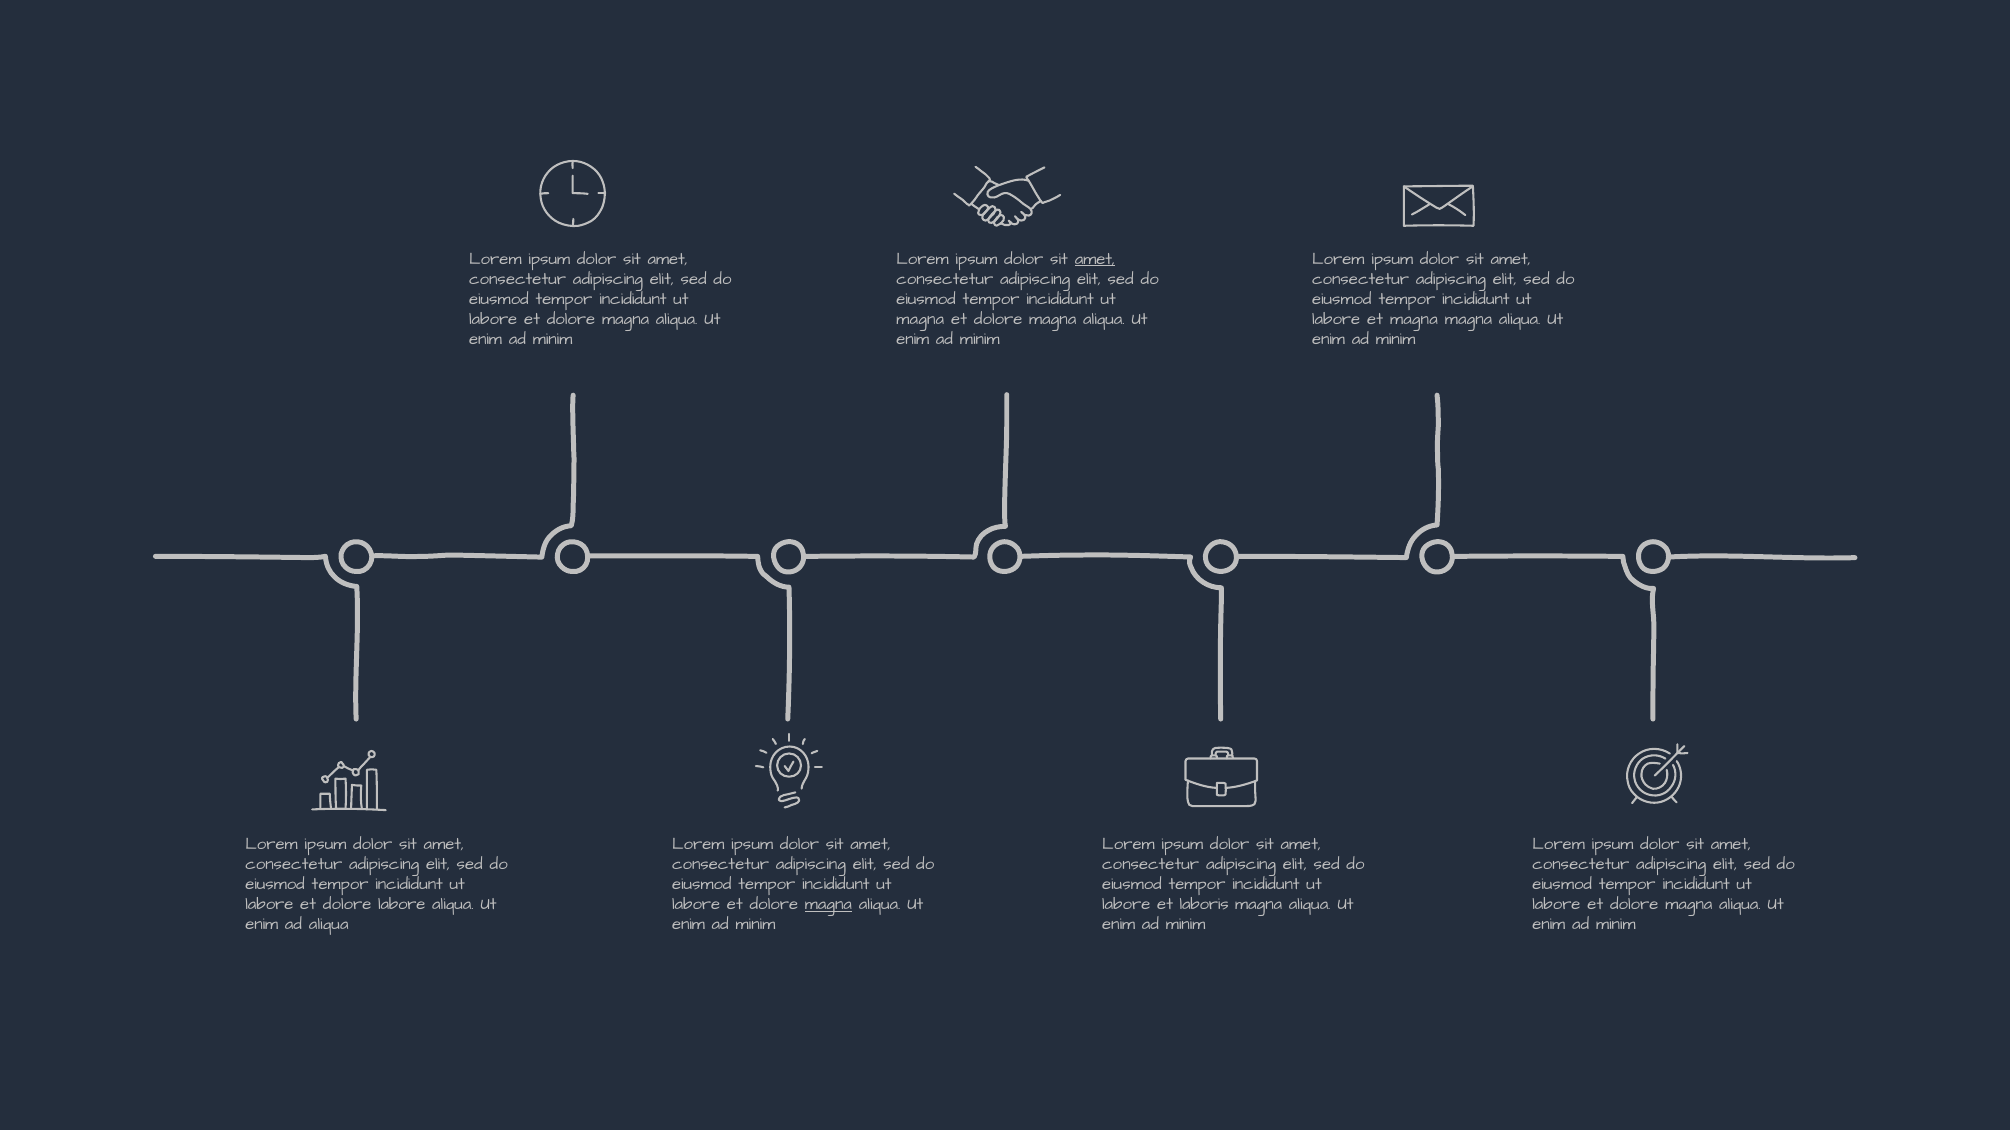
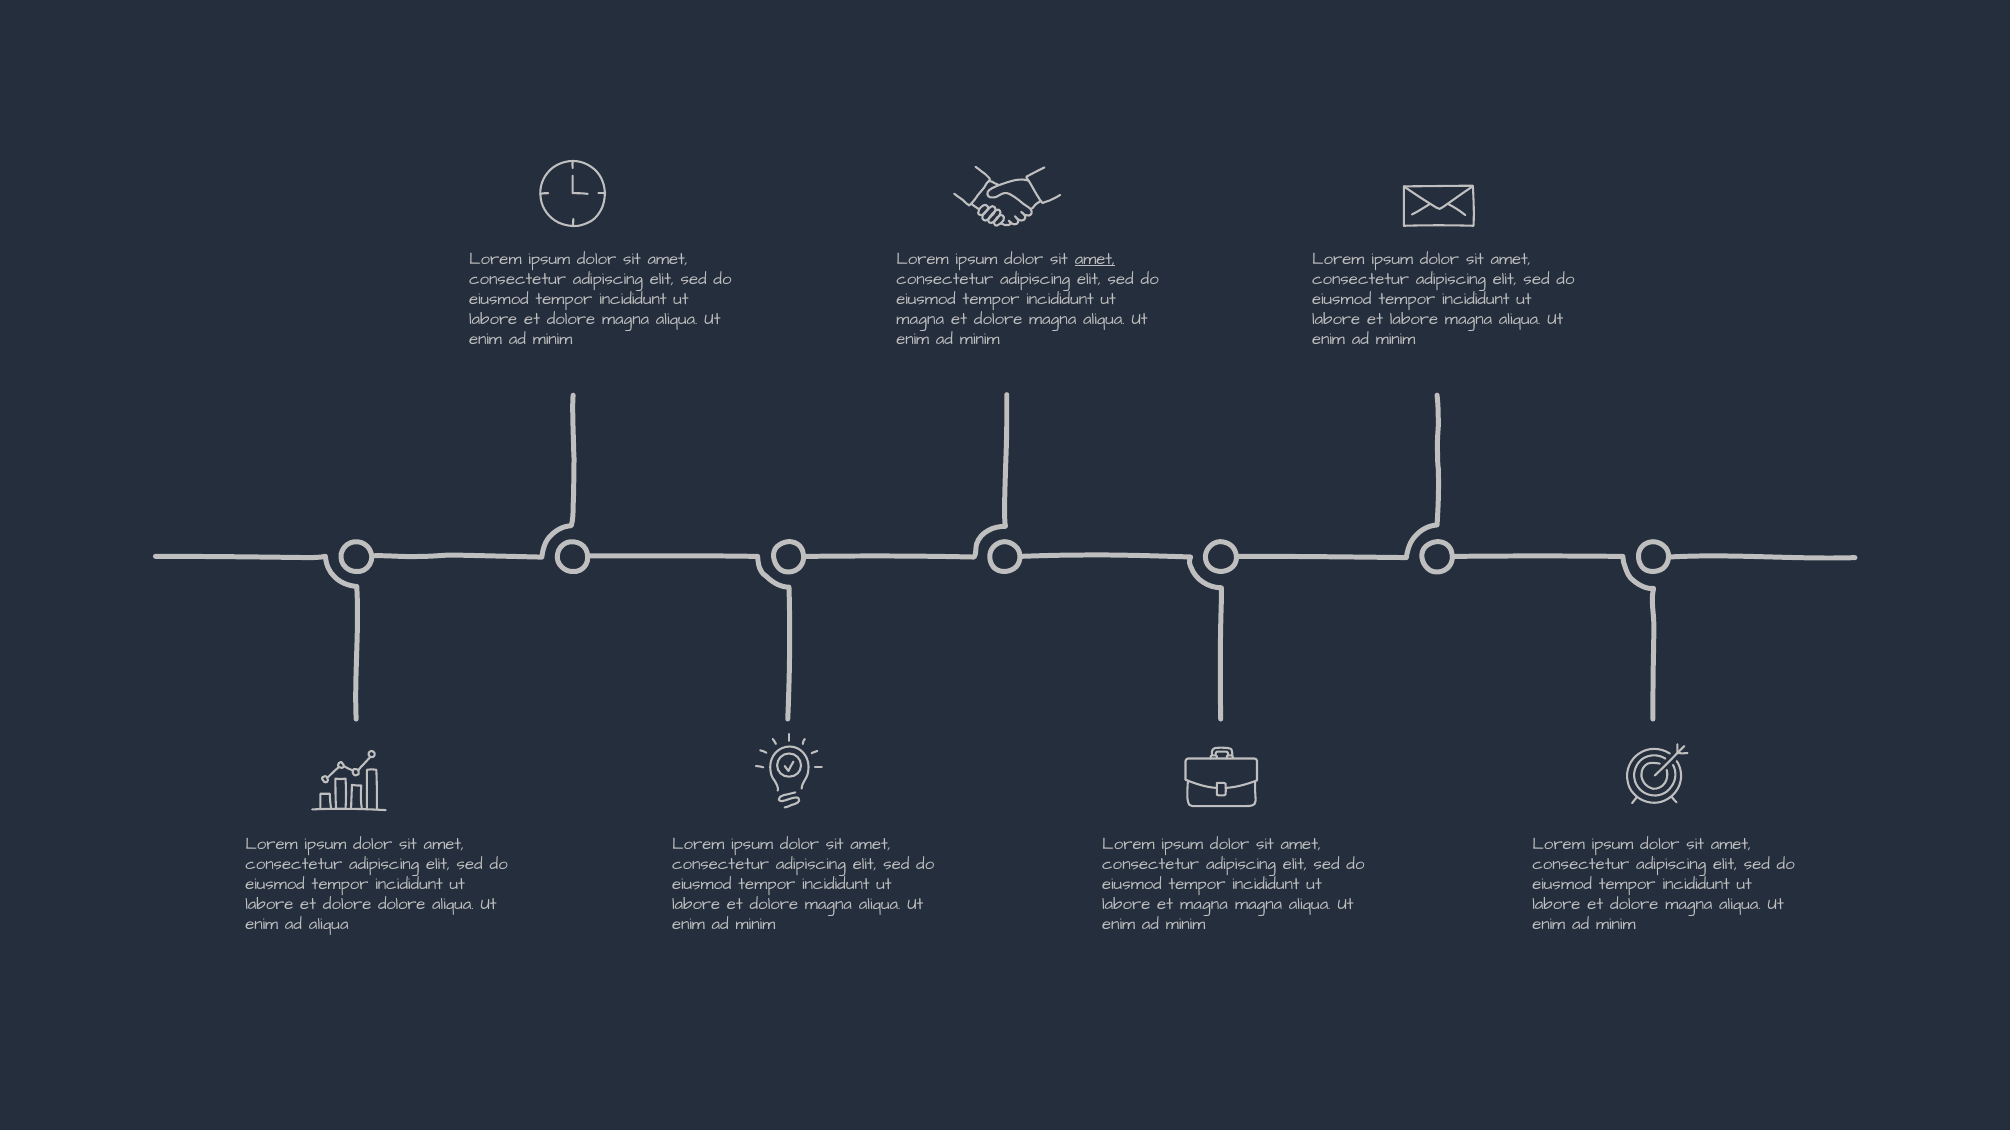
et magna: magna -> labore (1414, 319)
dolore labore: labore -> dolore (402, 905)
magna underline: present -> none (828, 905)
et laboris: laboris -> magna (1204, 905)
